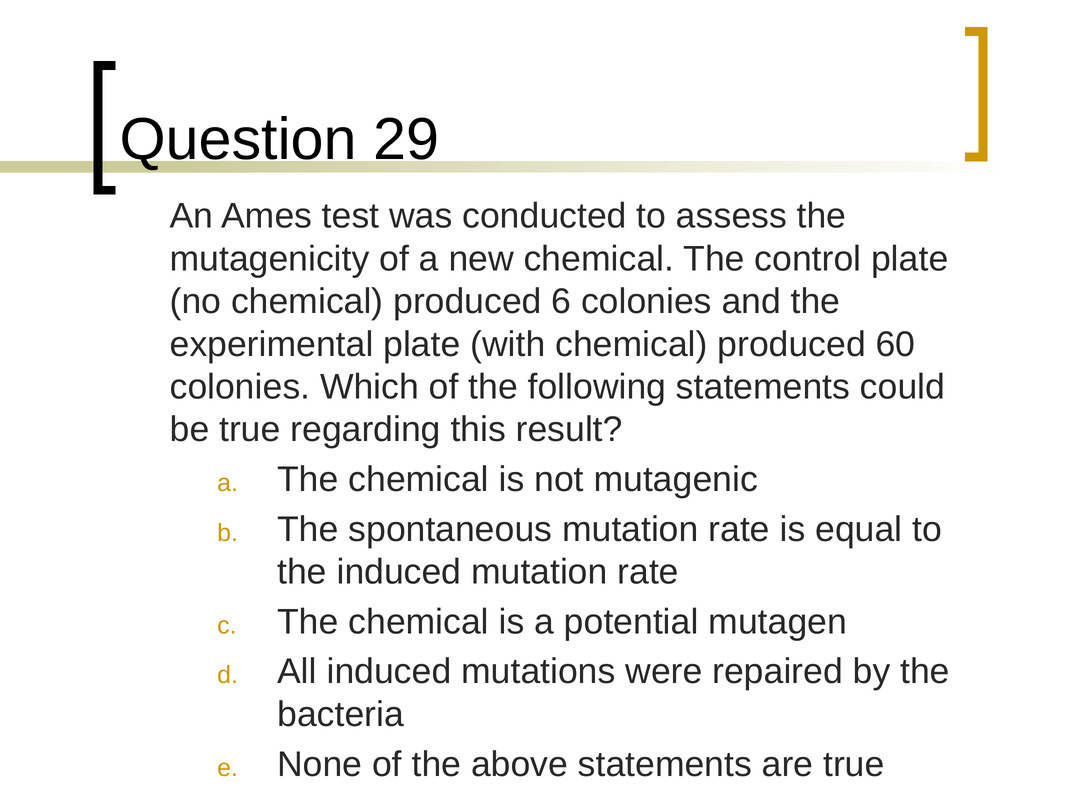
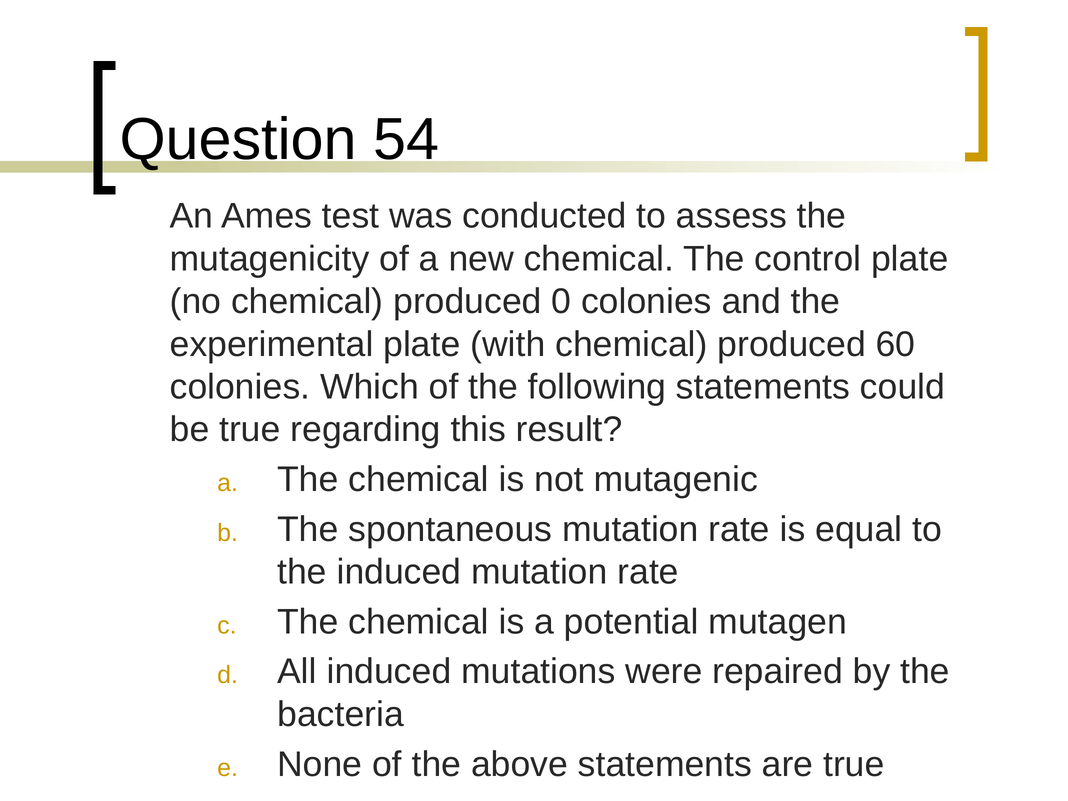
29: 29 -> 54 (406, 140)
6: 6 -> 0 (561, 302)
